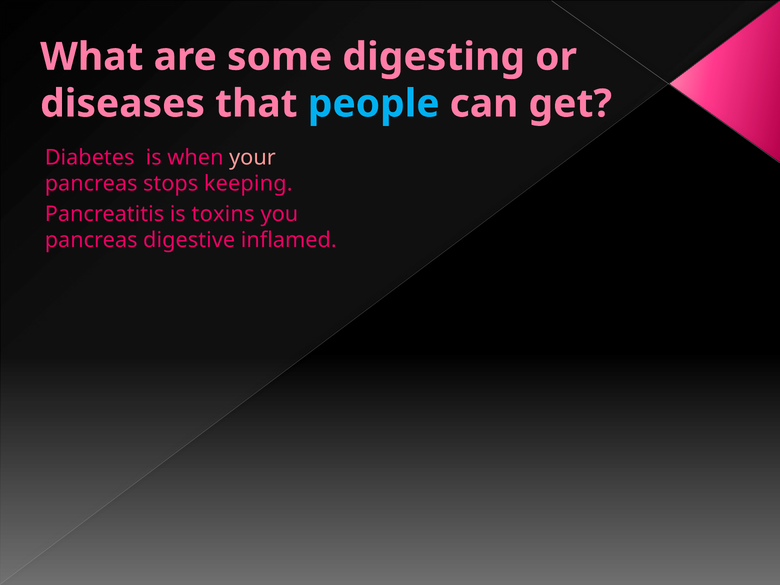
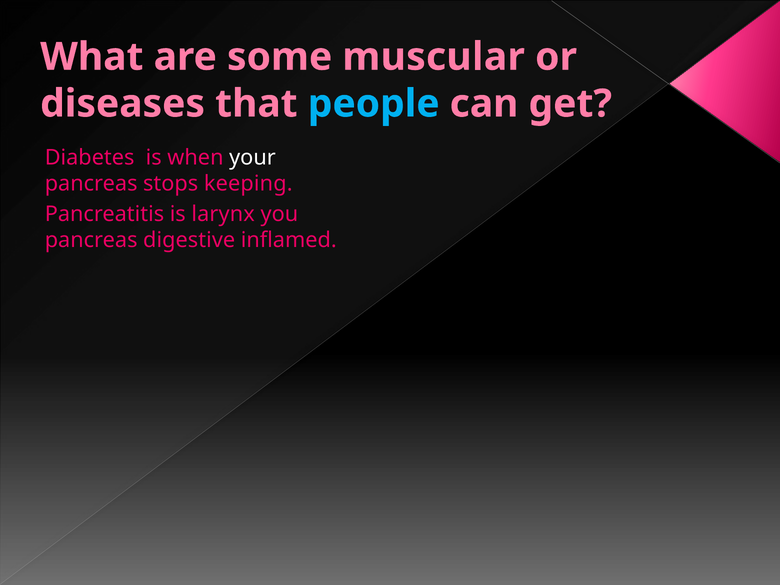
digesting: digesting -> muscular (434, 57)
your colour: pink -> white (252, 158)
toxins: toxins -> larynx (223, 214)
